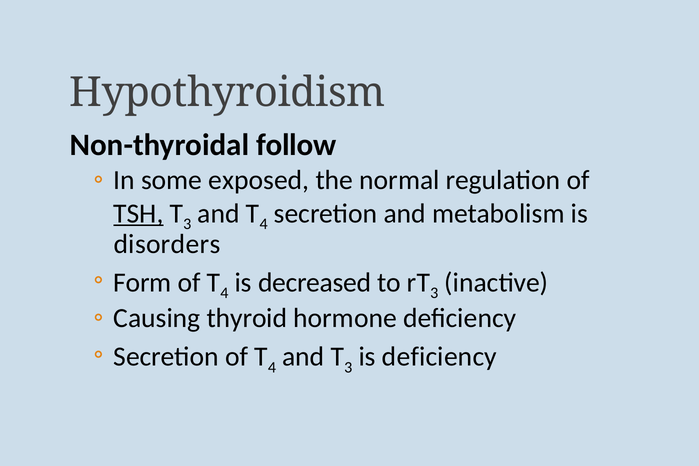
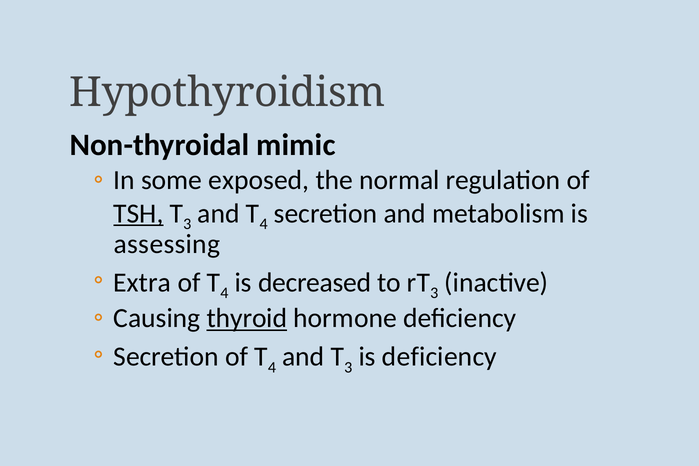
follow: follow -> mimic (296, 145)
disorders: disorders -> assessing (167, 244)
Form: Form -> Extra (142, 282)
thyroid underline: none -> present (247, 318)
